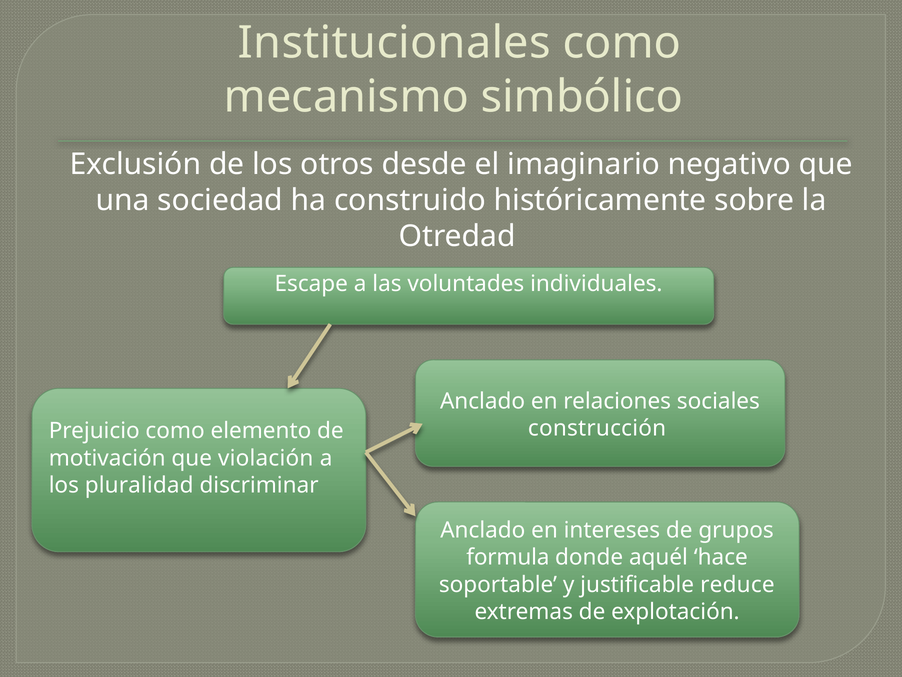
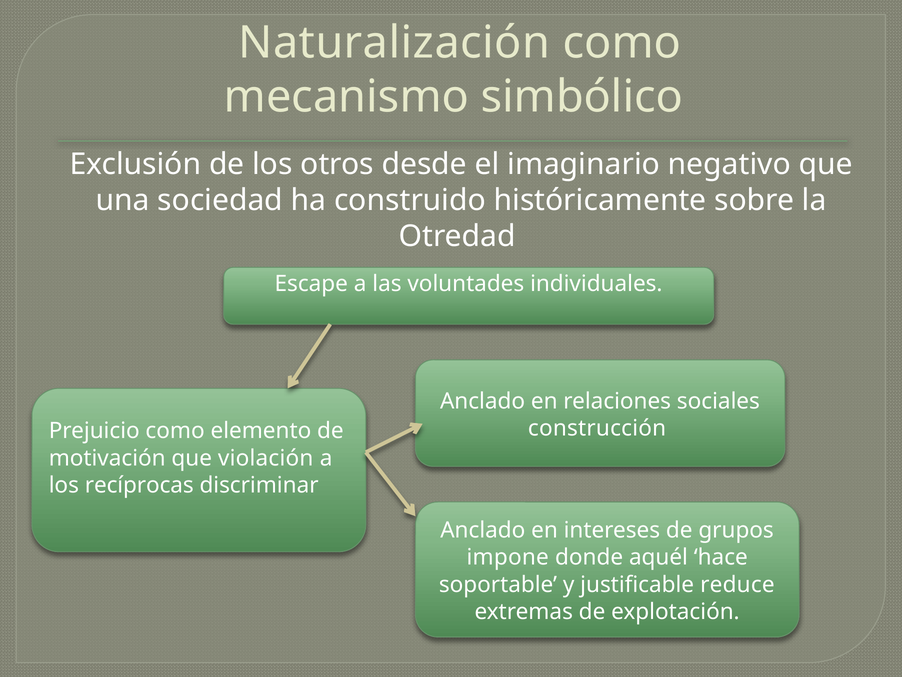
Institucionales: Institucionales -> Naturalización (394, 43)
pluralidad: pluralidad -> recíprocas (139, 485)
formula: formula -> impone (508, 557)
